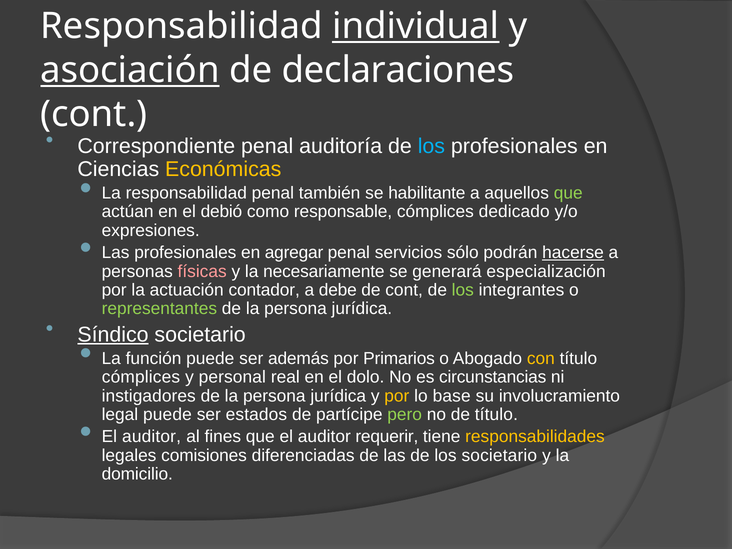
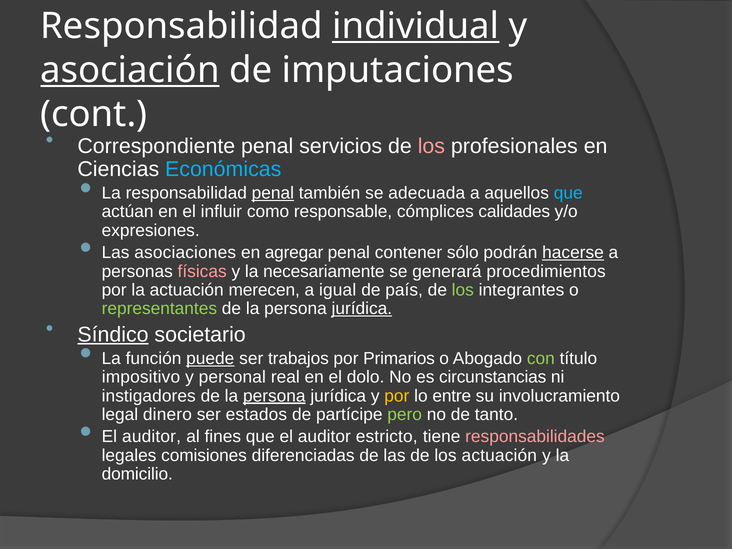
declaraciones: declaraciones -> imputaciones (398, 70)
auditoría: auditoría -> servicios (341, 146)
los colour: light blue -> pink (431, 146)
Económicas colour: yellow -> light blue (223, 169)
penal underline: none -> present (273, 193)
habilitante: habilitante -> adecuada (427, 193)
que colour: light green -> light blue (568, 193)
debió: debió -> influir (221, 212)
dedicado: dedicado -> calidades (514, 212)
Las profesionales: profesionales -> asociaciones (185, 253)
servicios: servicios -> contener (408, 253)
especialización: especialización -> procedimientos (546, 271)
contador: contador -> merecen (264, 290)
debe: debe -> igual (338, 290)
de cont: cont -> país (404, 290)
jurídica underline: none -> present (362, 309)
puede underline: none -> present (210, 358)
además: además -> trabajos (298, 358)
con colour: yellow -> light green (541, 358)
cómplices: cómplices -> impositivo (141, 377)
persona underline: none -> present (274, 396)
base: base -> entre (452, 396)
legal puede: puede -> dinero (167, 414)
de título: título -> tanto (496, 414)
requerir: requerir -> estricto (387, 437)
responsabilidades colour: yellow -> pink (535, 437)
los societario: societario -> actuación (499, 455)
